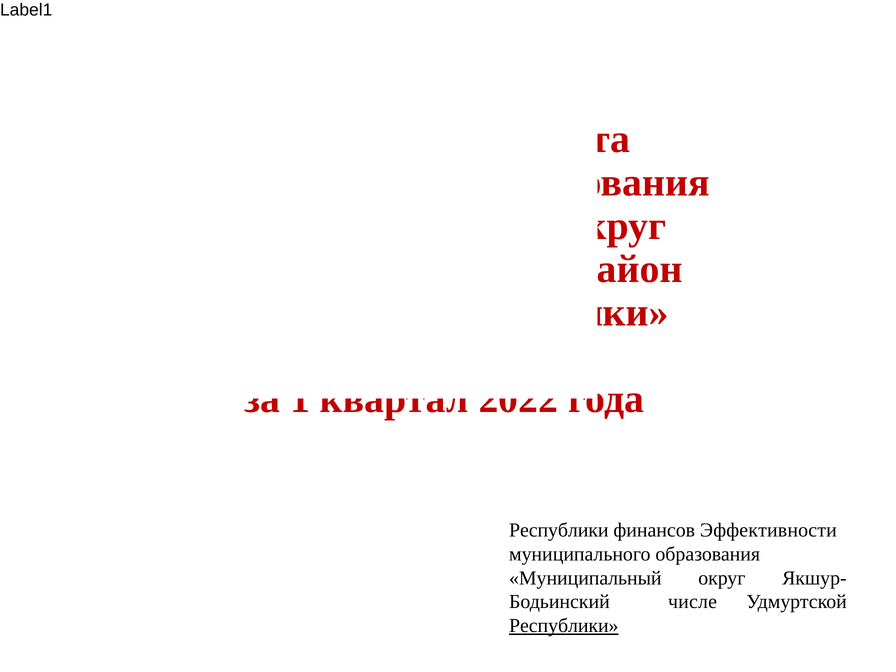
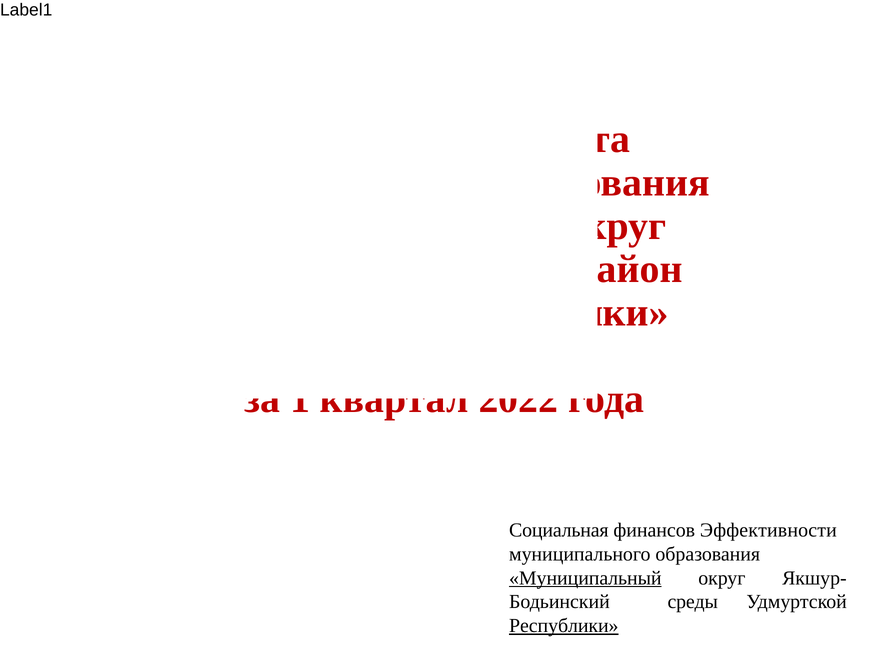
Республики: Республики -> Социальная (559, 530)
Муниципальный underline: none -> present (585, 578)
числе: числе -> среды (693, 602)
